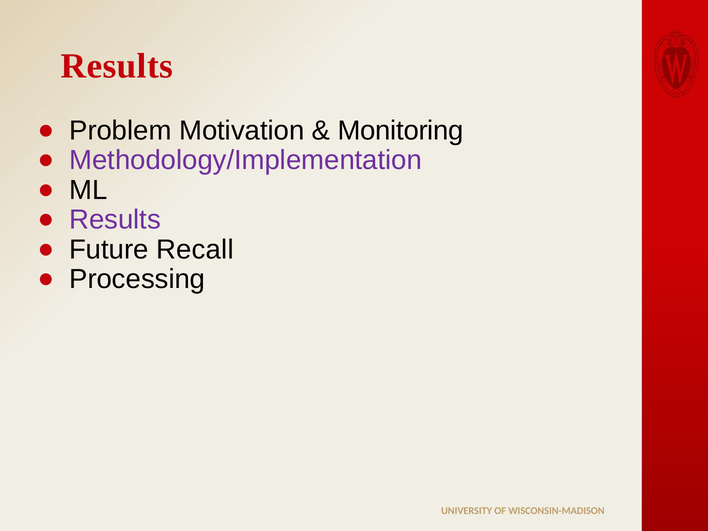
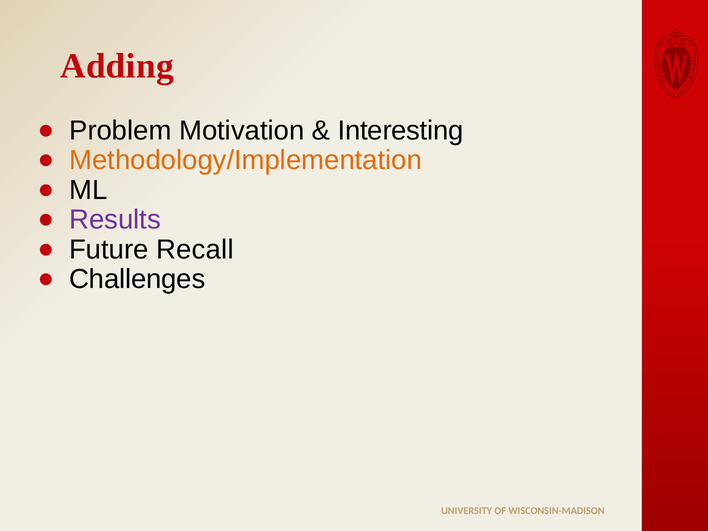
Results: Results -> Adding (117, 66)
Monitoring: Monitoring -> Interesting (401, 131)
Methodology/Implementation colour: purple -> orange (246, 160)
Processing: Processing -> Challenges (137, 279)
